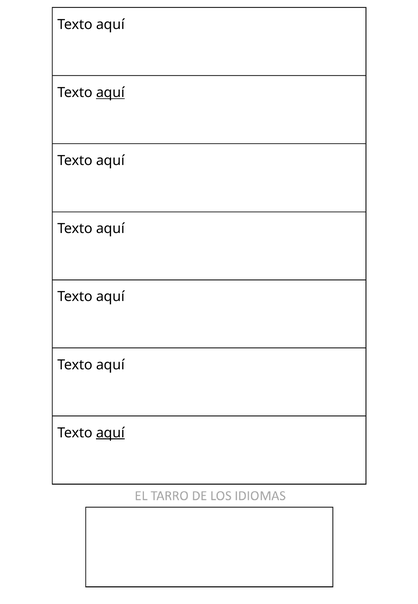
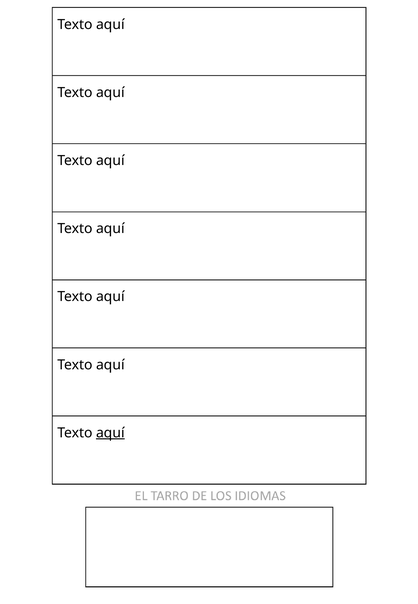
aquí underline: present -> none (110, 93)
